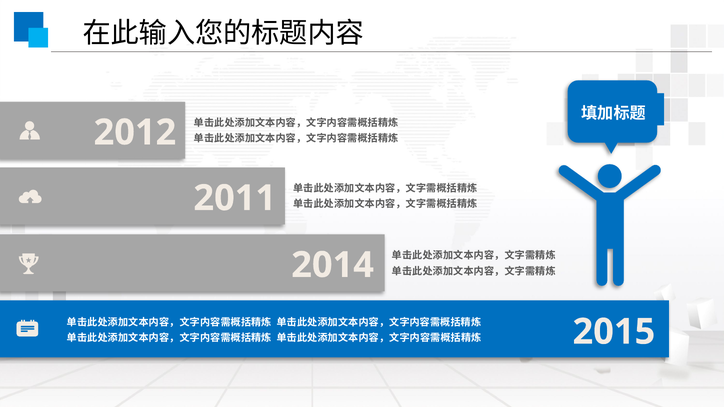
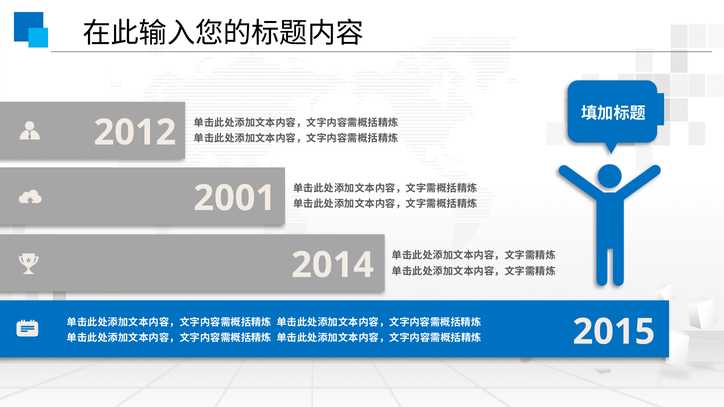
2011: 2011 -> 2001 (235, 198)
